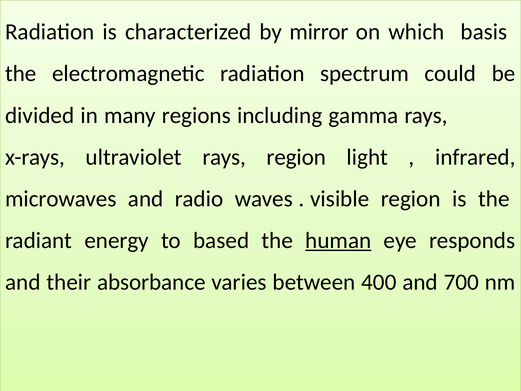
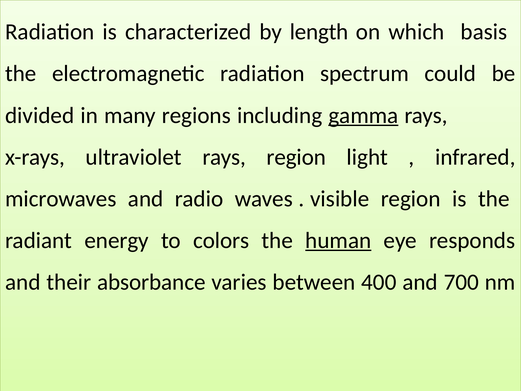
mirror: mirror -> length (319, 32)
gamma underline: none -> present (363, 115)
based: based -> colors (221, 240)
